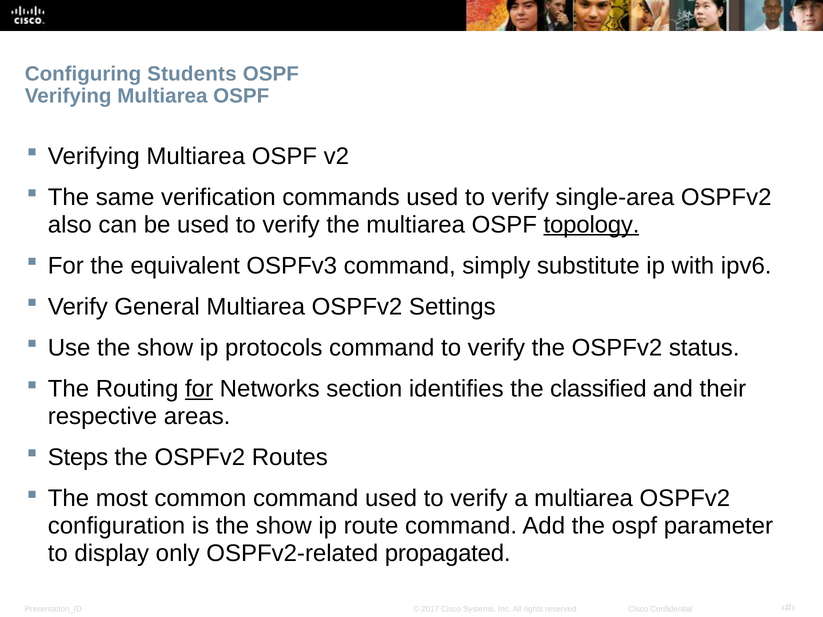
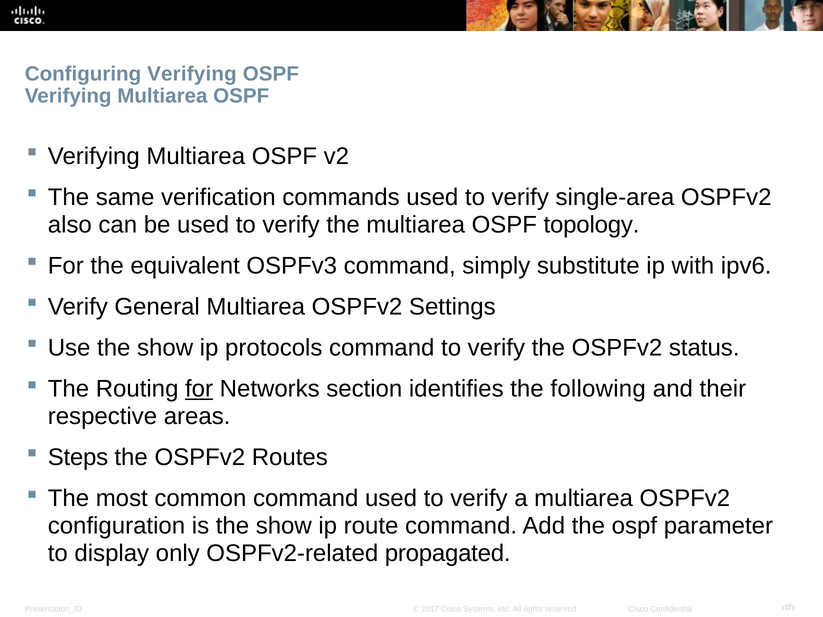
Configuring Students: Students -> Verifying (192, 74)
topology underline: present -> none (592, 225)
classified: classified -> following (598, 389)
